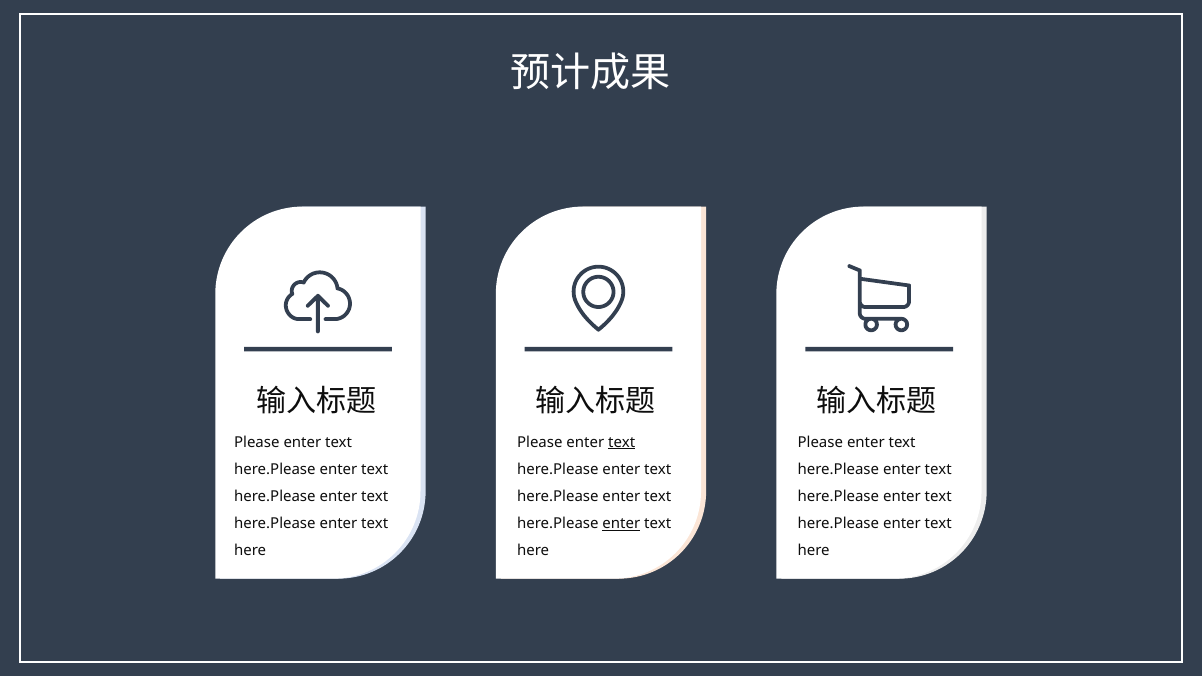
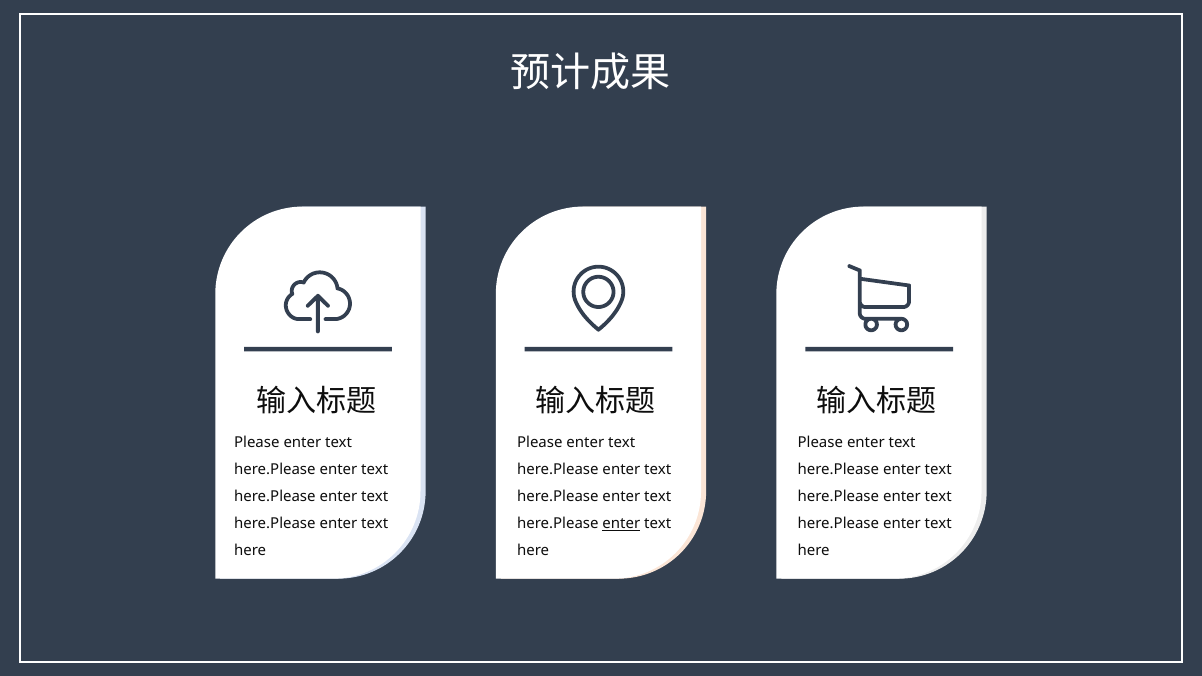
text underline: present -> none (622, 442)
